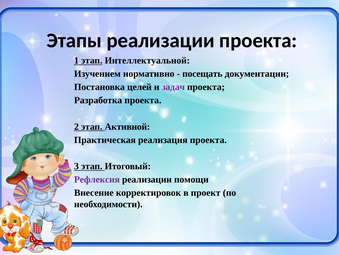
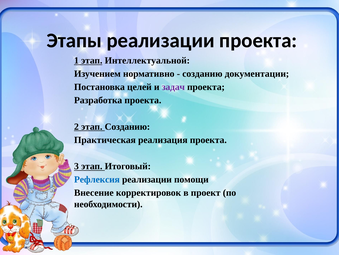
посещать: посещать -> созданию (202, 74)
этап Активной: Активной -> Созданию (127, 126)
Рефлексия colour: purple -> blue (97, 179)
